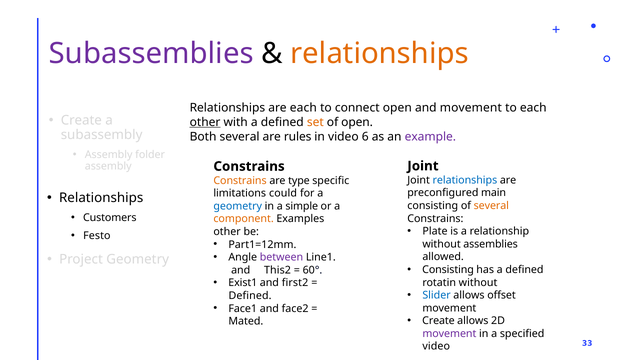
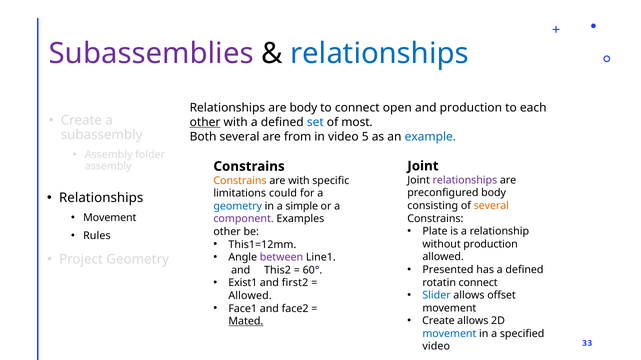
relationships colour: orange -> blue (380, 54)
are each: each -> body (303, 108)
and movement: movement -> production (471, 108)
set colour: orange -> blue (315, 122)
of open: open -> most (357, 122)
rules: rules -> from (298, 137)
6: 6 -> 5 (365, 137)
example colour: purple -> blue (430, 137)
relationships colour: blue -> purple (465, 180)
are type: type -> with (299, 181)
preconfigured main: main -> body (494, 193)
Customers: Customers -> Movement (110, 218)
component colour: orange -> purple (244, 219)
Festo: Festo -> Rules (97, 236)
Part1=12mm: Part1=12mm -> This1=12mm (262, 245)
without assemblies: assemblies -> production (491, 244)
Consisting: Consisting -> Presented (448, 270)
rotatin without: without -> connect (478, 283)
Defined: Defined -> Allowed (250, 296)
Mated underline: none -> present (246, 322)
movement colour: purple -> blue (449, 334)
